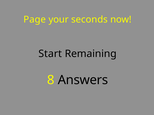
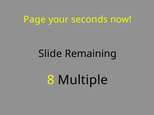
Start: Start -> Slide (50, 54)
Answers: Answers -> Multiple (83, 80)
